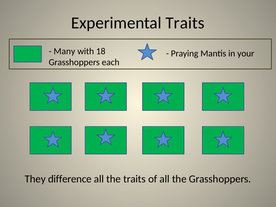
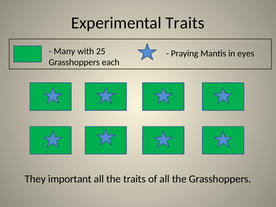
18: 18 -> 25 (101, 51)
your: your -> eyes (246, 53)
difference: difference -> important (70, 179)
